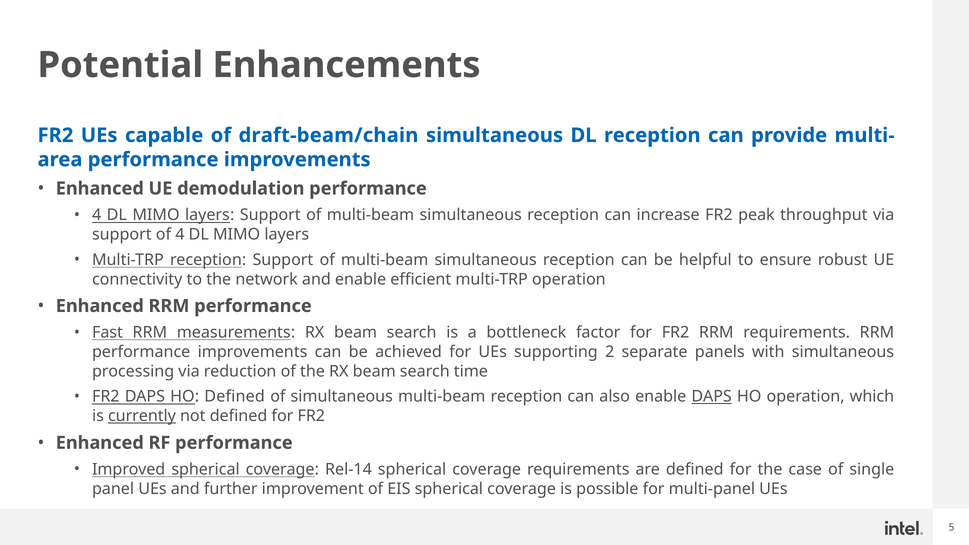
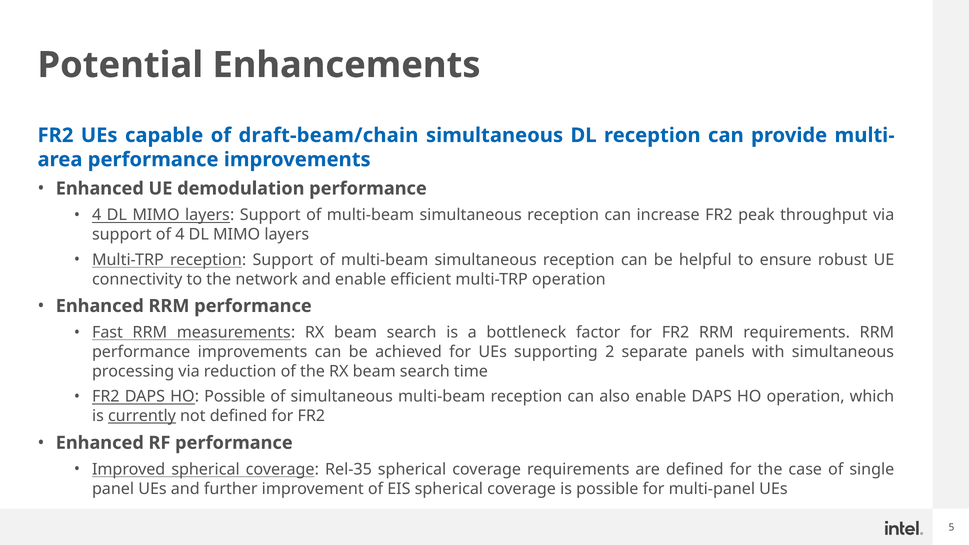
HO Defined: Defined -> Possible (235, 397)
DAPS underline: present -> none (712, 397)
Rel-14: Rel-14 -> Rel-35 (348, 469)
